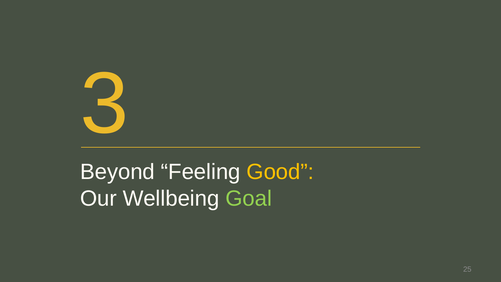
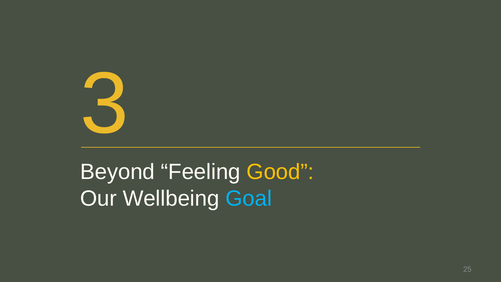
Goal colour: light green -> light blue (249, 198)
